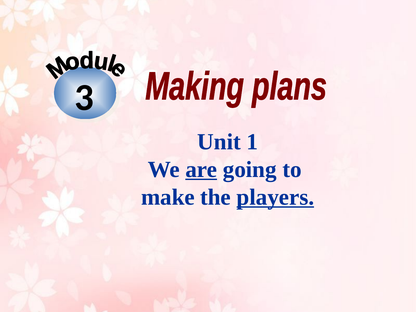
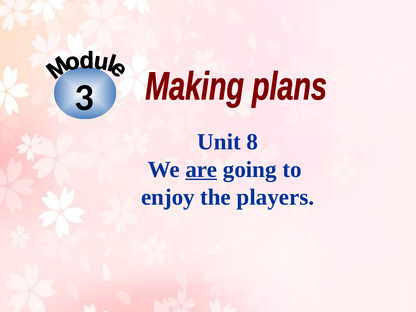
1: 1 -> 8 (252, 142)
make: make -> enjoy (168, 197)
players underline: present -> none (275, 197)
